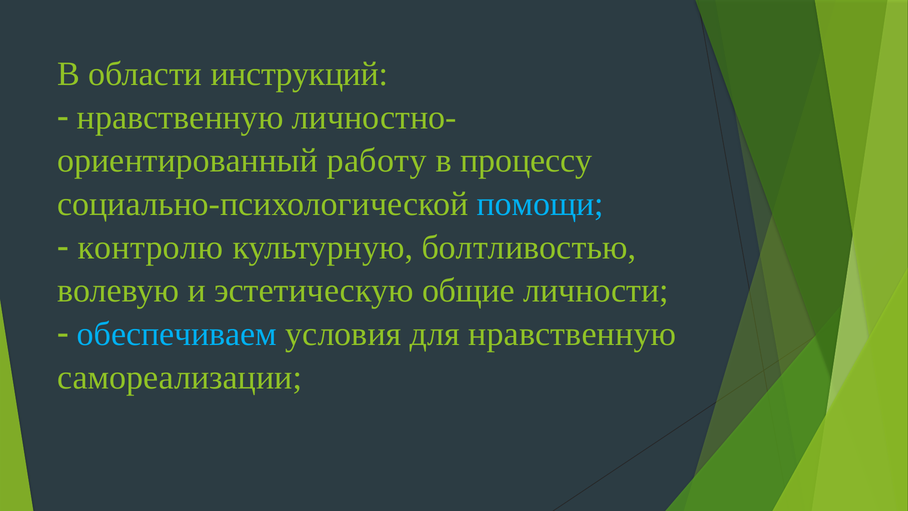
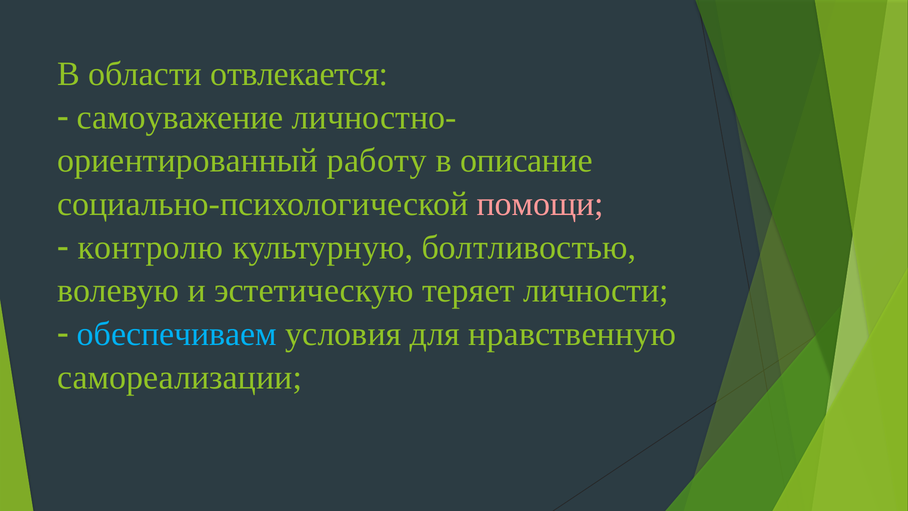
инструкций: инструкций -> отвлекается (299, 74)
нравственную: нравственную -> самоуважение (180, 117)
процессу: процессу -> описание (526, 161)
помощи colour: light blue -> pink (540, 204)
общие: общие -> теряет (468, 291)
